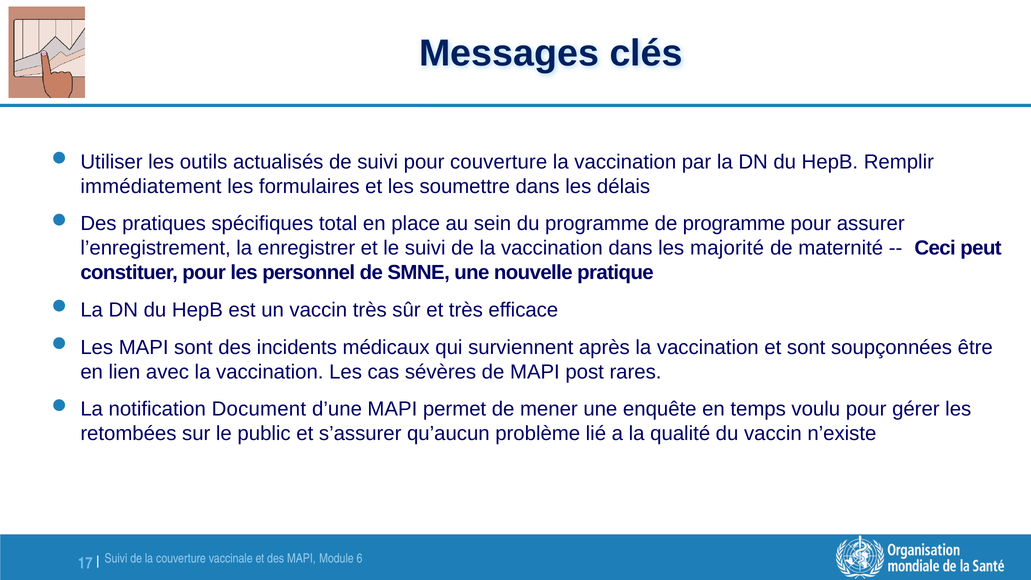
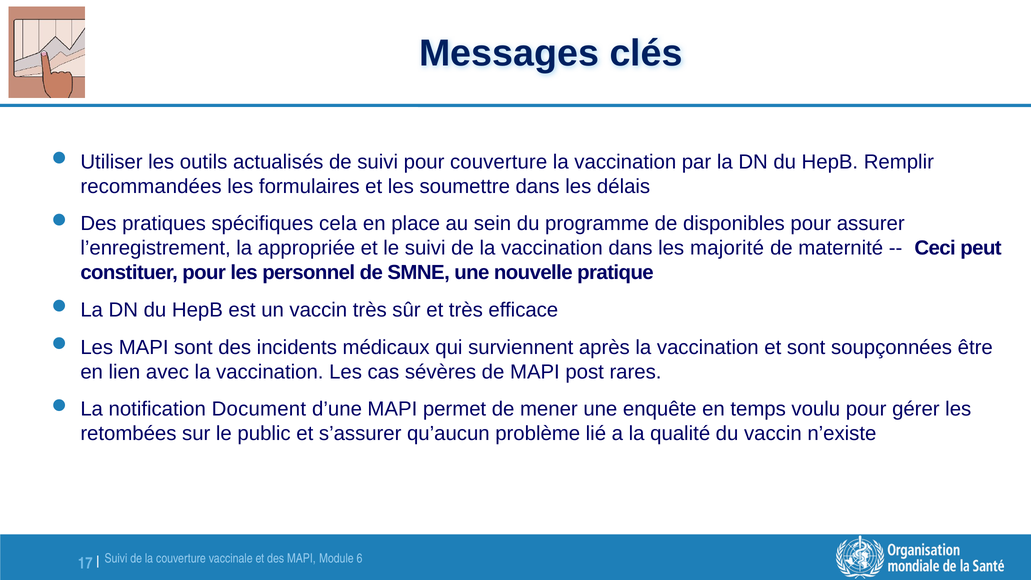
immédiatement: immédiatement -> recommandées (151, 186)
total: total -> cela (338, 224)
de programme: programme -> disponibles (734, 224)
enregistrer: enregistrer -> appropriée (307, 248)
